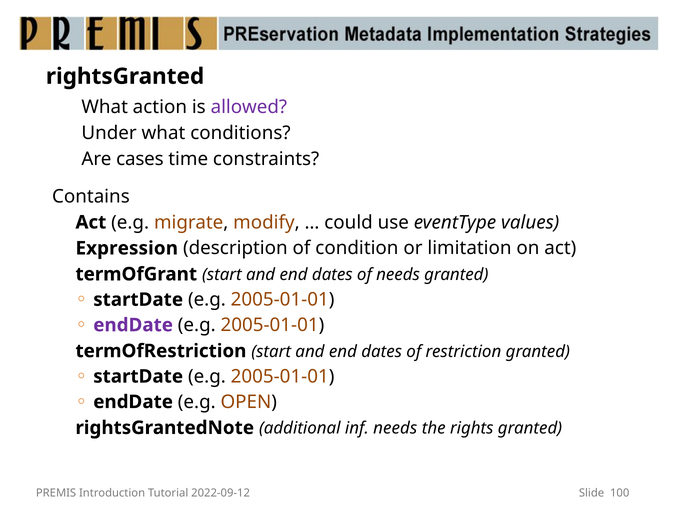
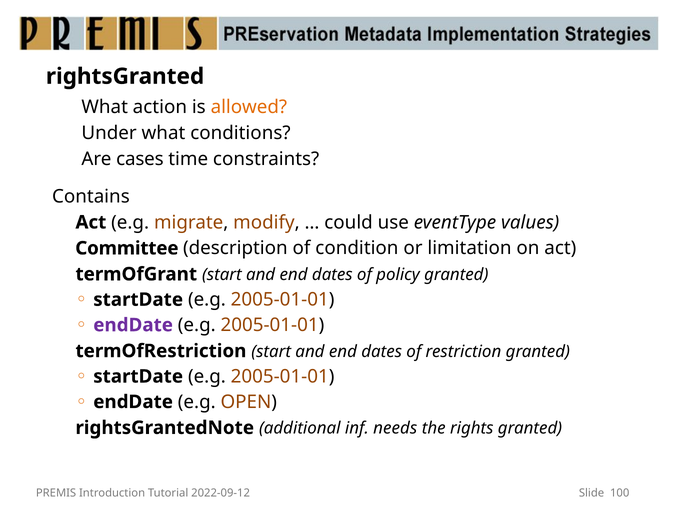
allowed colour: purple -> orange (249, 107)
Expression: Expression -> Committee (127, 248)
of needs: needs -> policy (398, 275)
